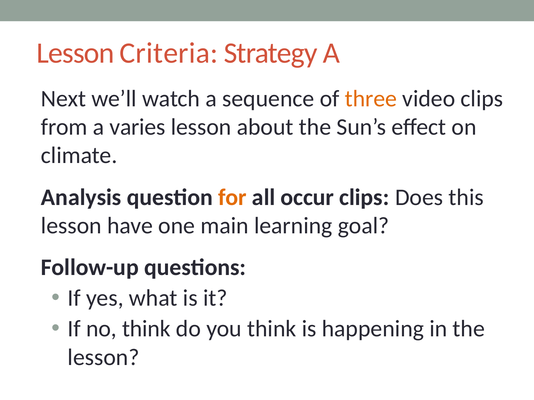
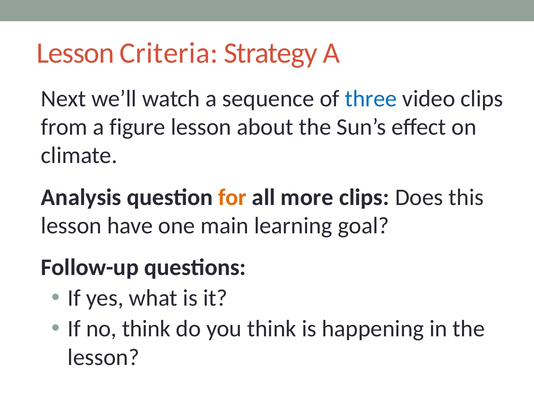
three colour: orange -> blue (371, 99)
varies: varies -> figure (137, 127)
occur: occur -> more (307, 197)
